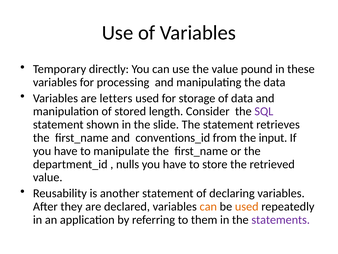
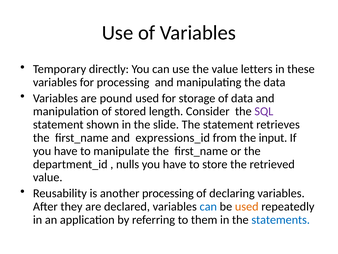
pound: pound -> letters (257, 69)
letters: letters -> pound (116, 98)
conventions_id: conventions_id -> expressions_id (173, 138)
another statement: statement -> processing (168, 193)
can colour: orange -> blue (208, 206)
statements colour: purple -> blue (281, 219)
